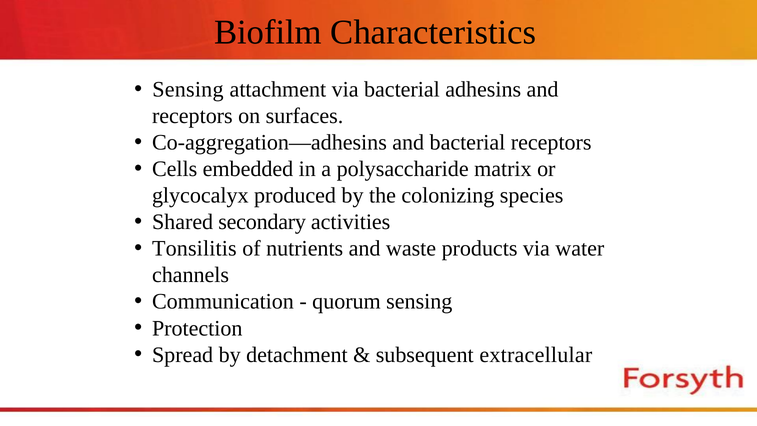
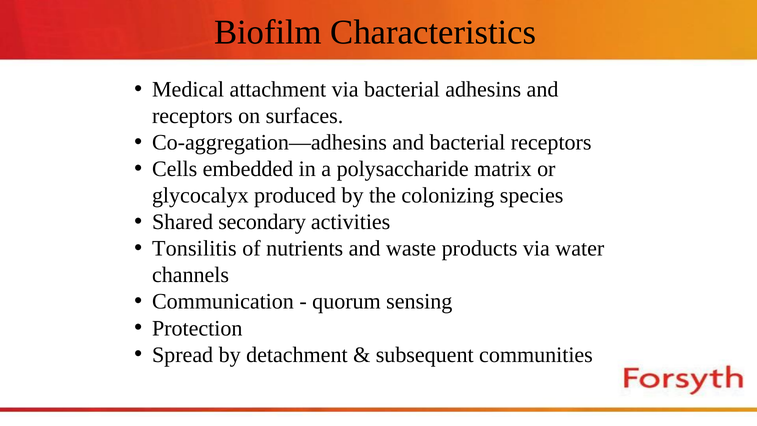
Sensing: Sensing -> Medical (188, 89)
extracellular: extracellular -> communities (536, 355)
